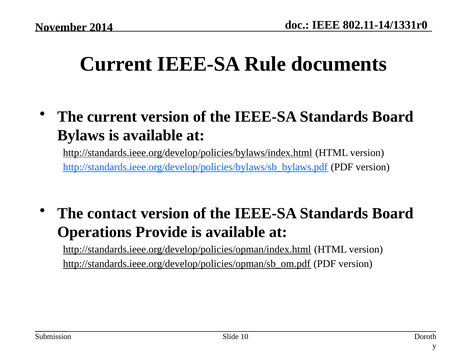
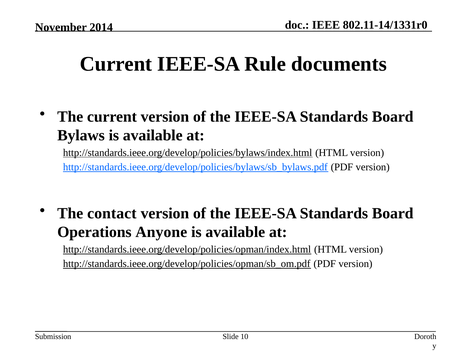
Provide: Provide -> Anyone (161, 231)
